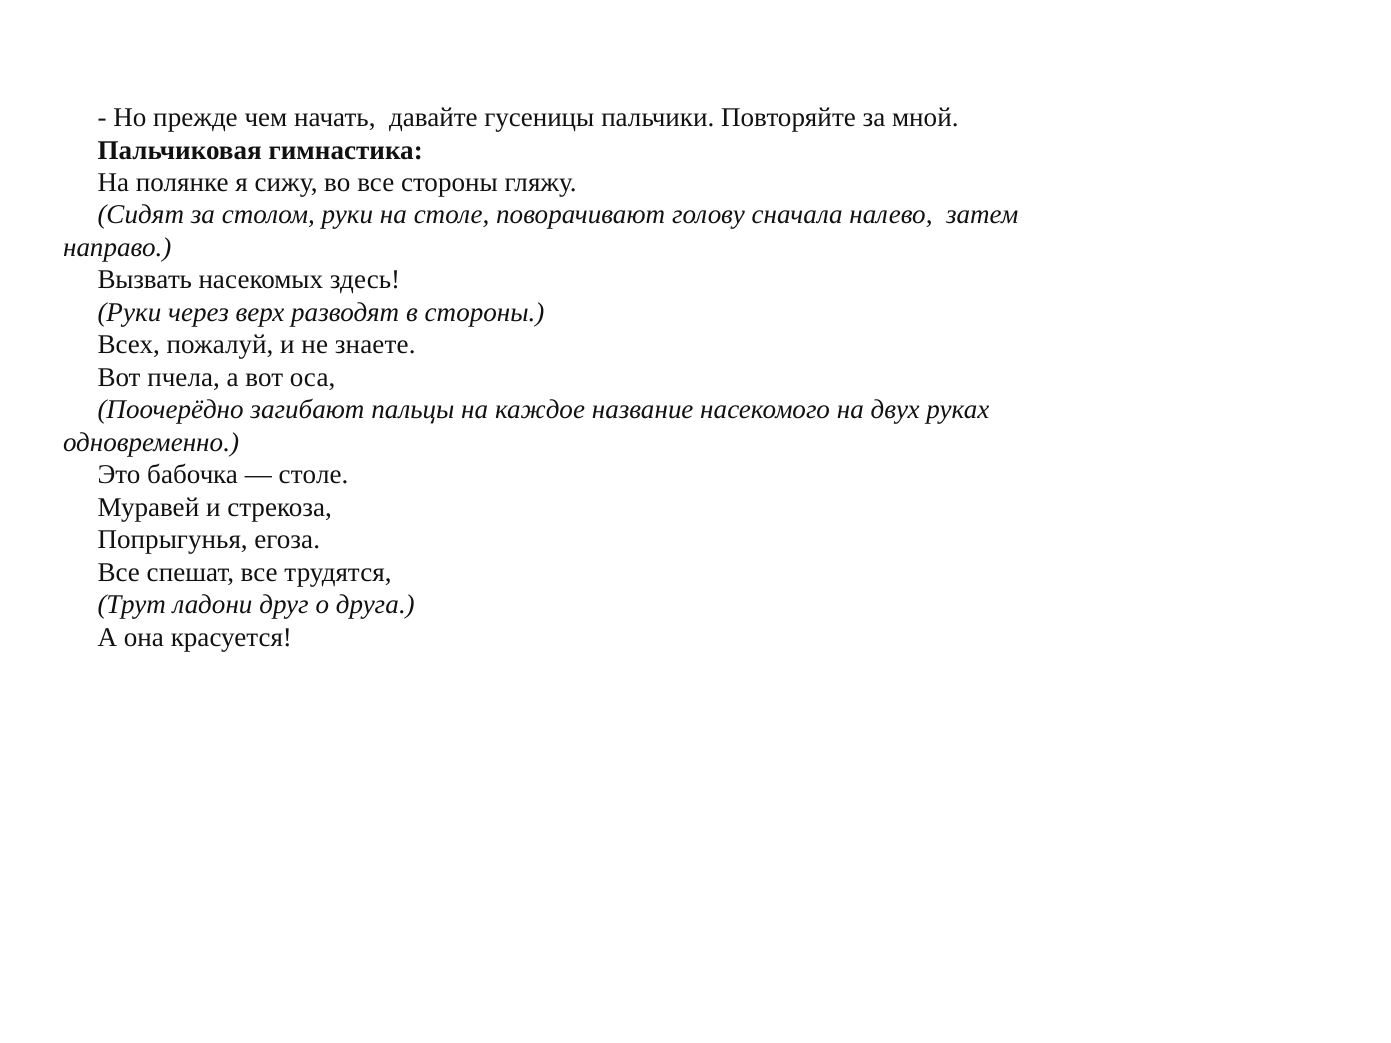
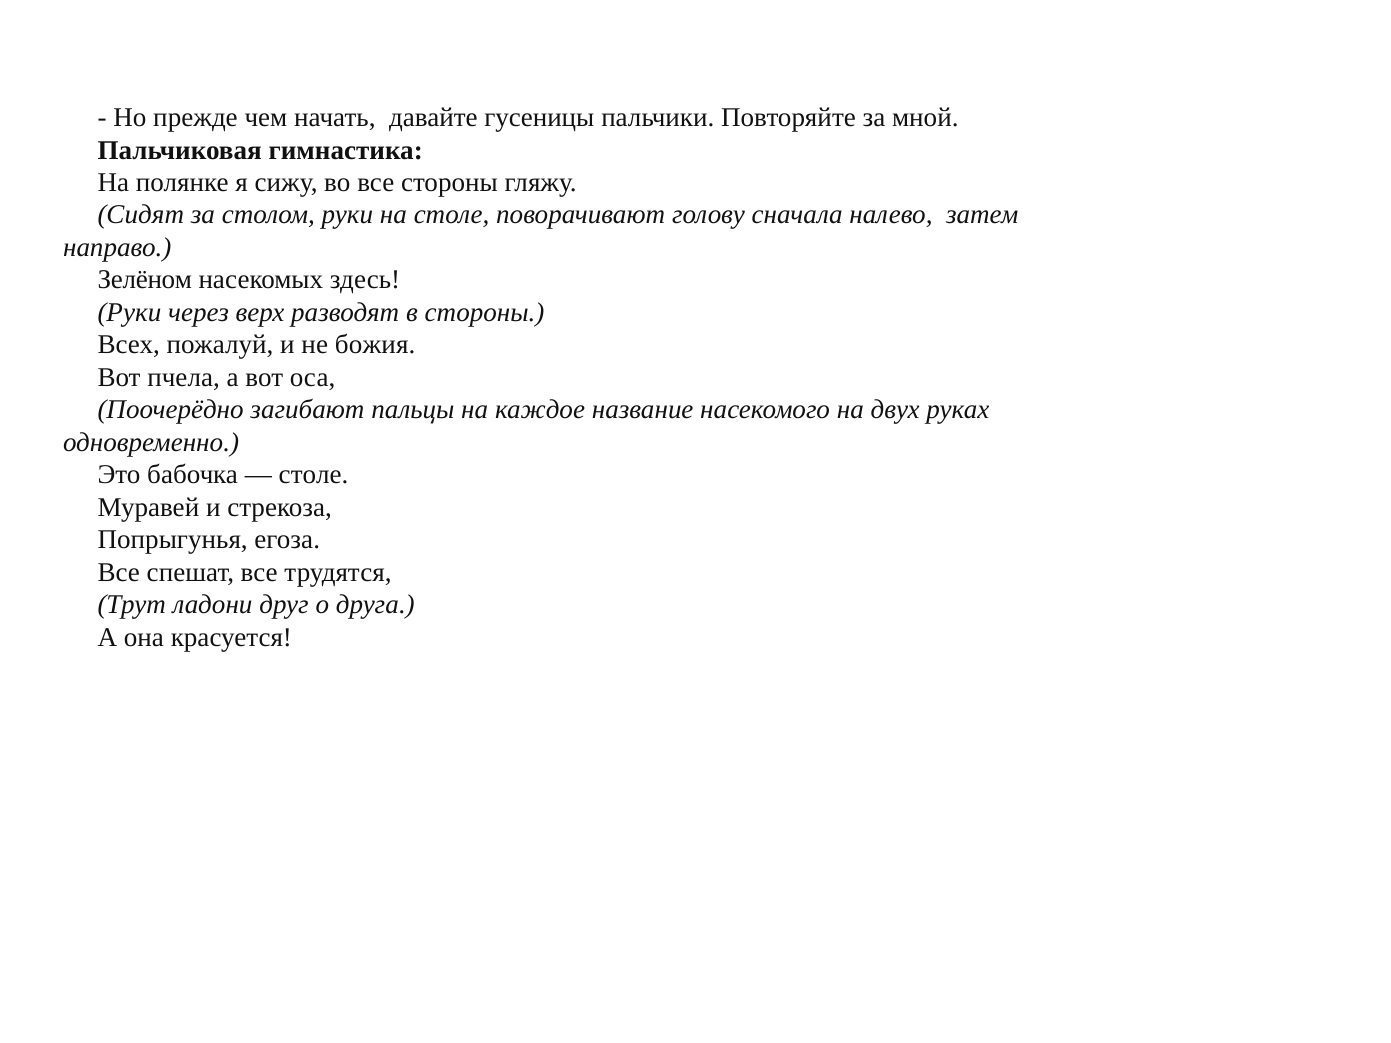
Вызвать: Вызвать -> Зелёном (145, 280)
знаете: знаете -> божия (375, 345)
